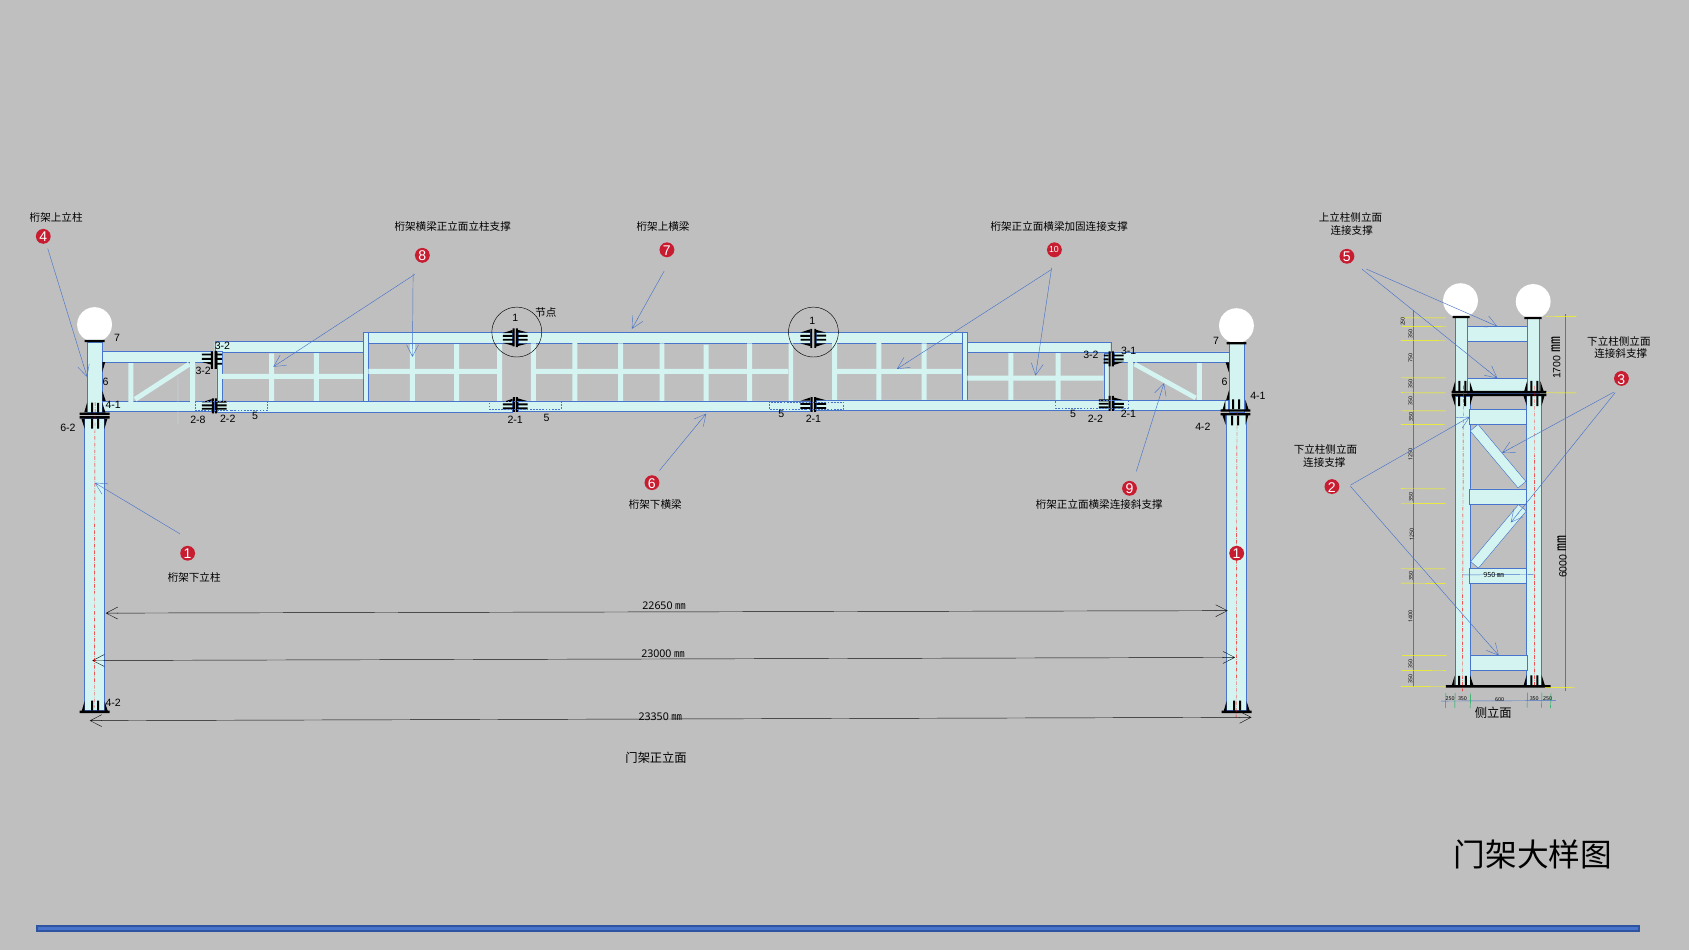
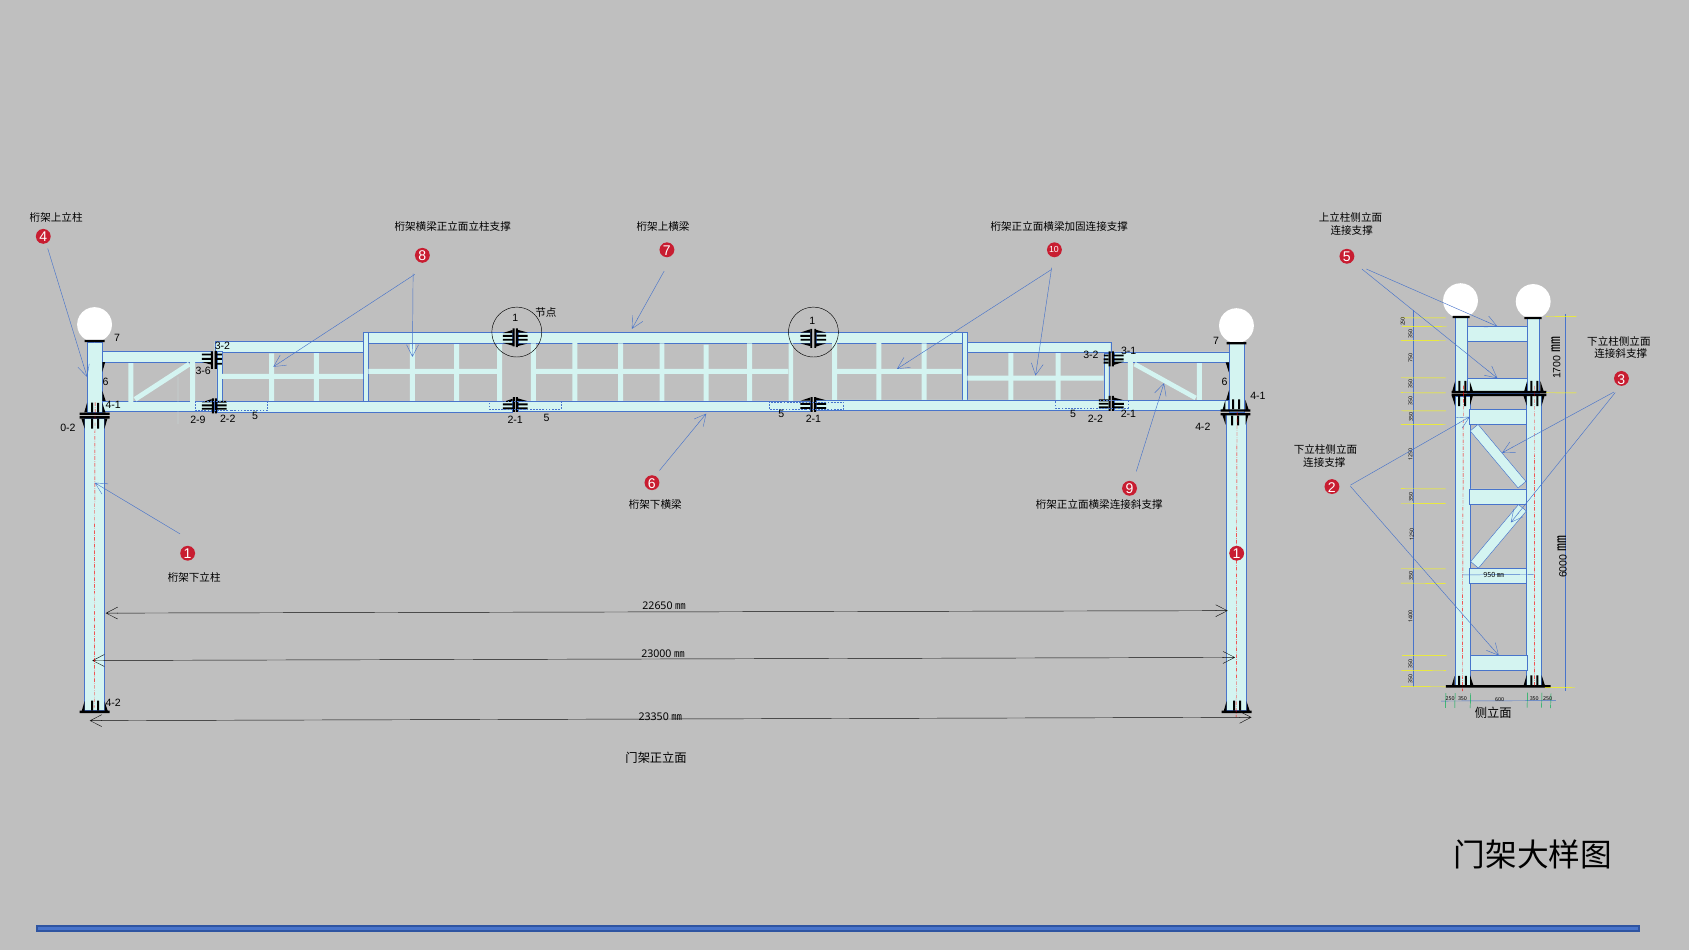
3-2: 3-2 -> 3-6 (203, 371)
2-8: 2-8 -> 2-9 (198, 420)
6-2: 6-2 -> 0-2 (68, 428)
